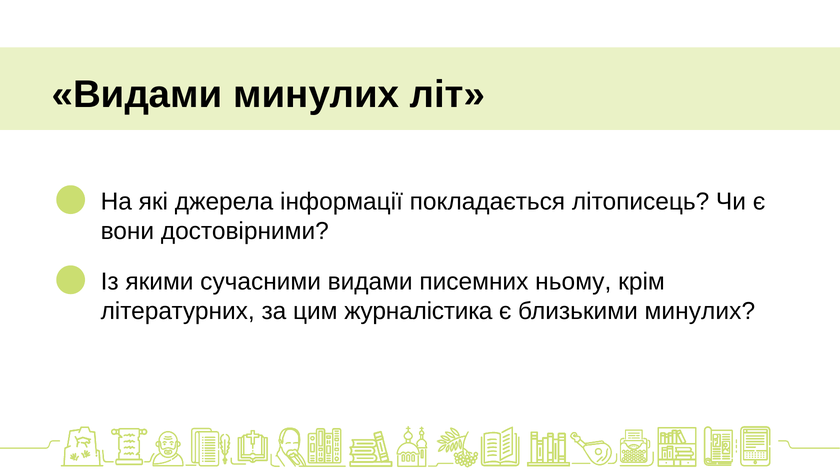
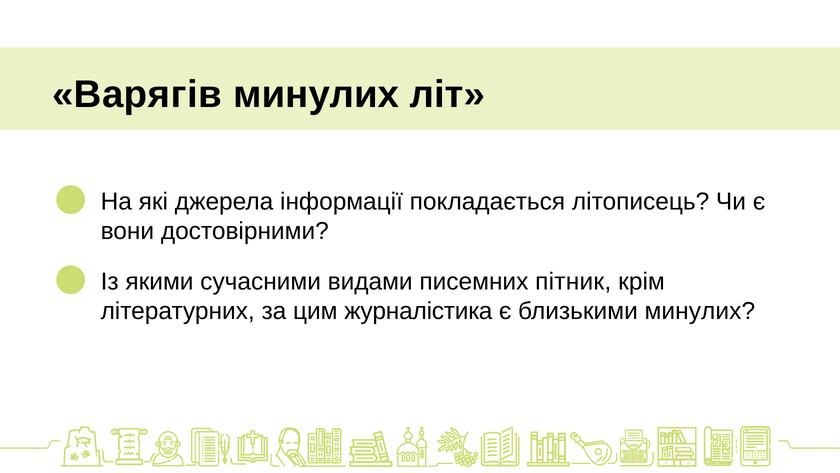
Видами: Видами -> Варягів (137, 94)
ньому: ньому -> пітник (573, 281)
